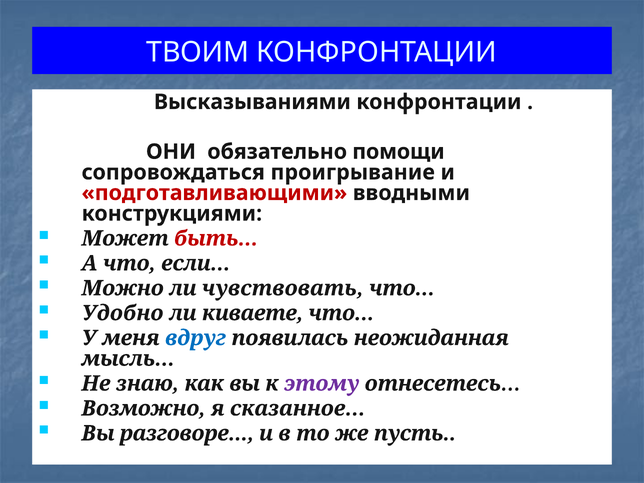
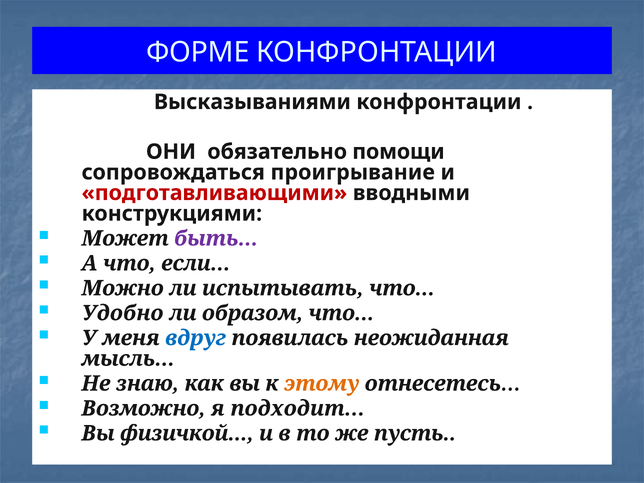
ТВОИМ: ТВОИМ -> ФОРМЕ (198, 52)
быть colour: red -> purple (216, 238)
чувствовать: чувствовать -> испытывать (283, 288)
киваете: киваете -> образом (253, 313)
этому colour: purple -> orange (322, 384)
сказанное: сказанное -> подходит (298, 408)
разговоре: разговоре -> физичкой (187, 433)
